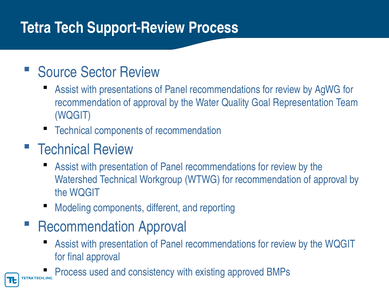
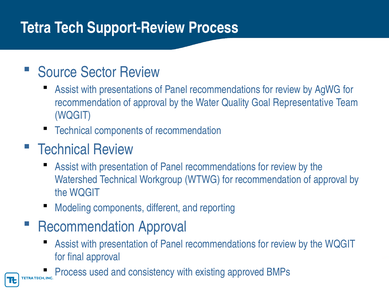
Representation: Representation -> Representative (303, 103)
